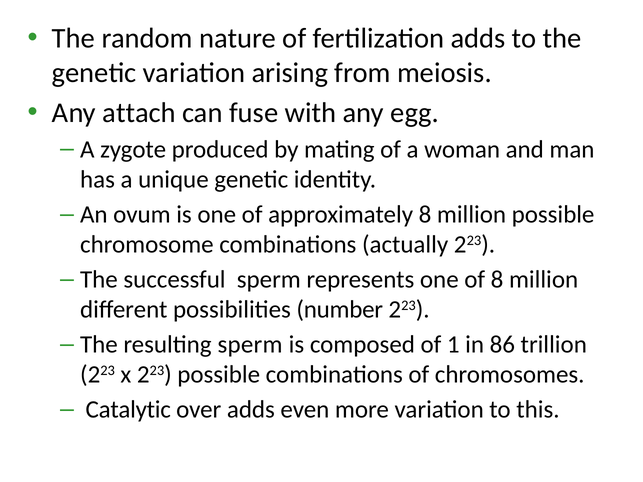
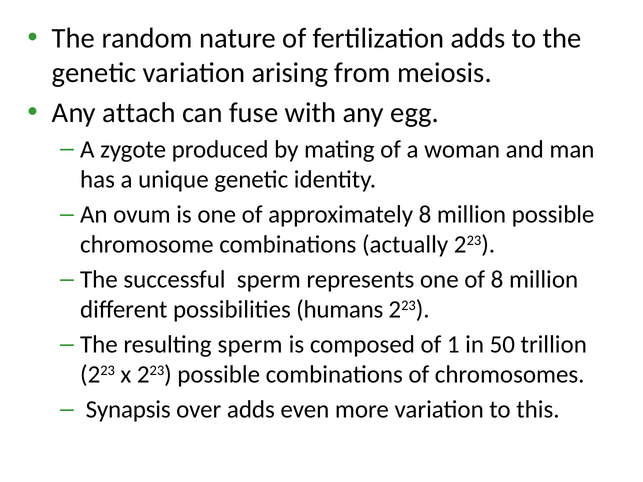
number: number -> humans (340, 310)
86: 86 -> 50 (502, 345)
Catalytic: Catalytic -> Synapsis (128, 410)
